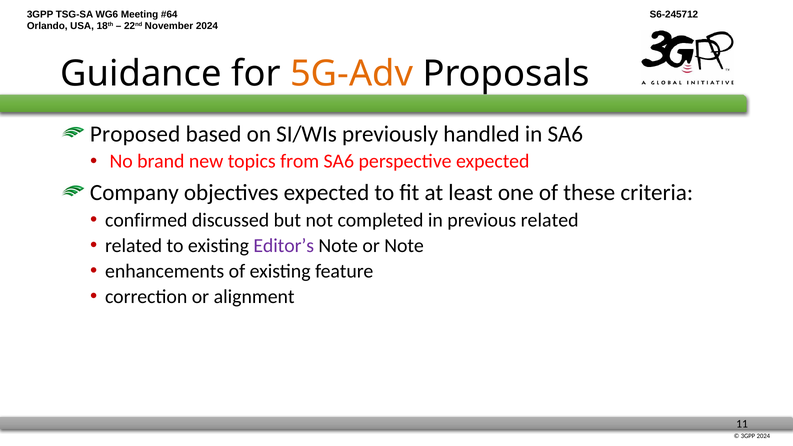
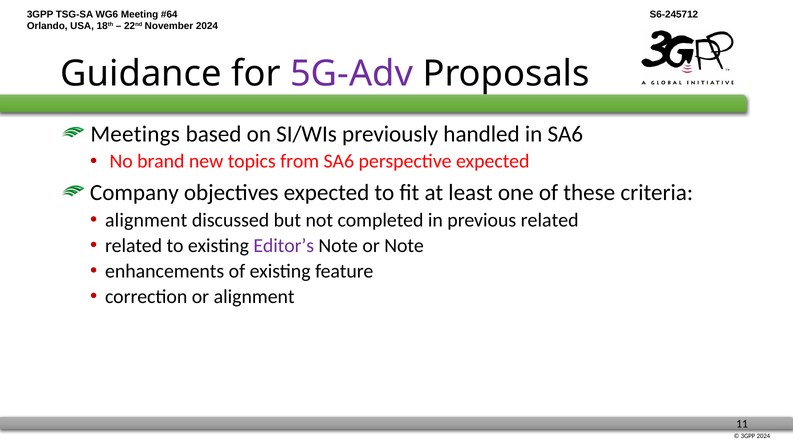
5G-Adv colour: orange -> purple (352, 74)
Proposed: Proposed -> Meetings (135, 134)
confirmed: confirmed -> alignment (146, 220)
